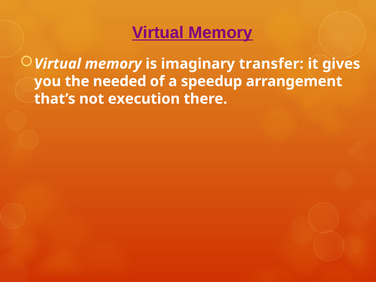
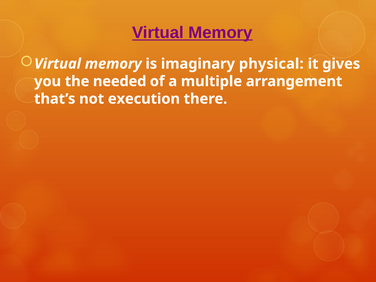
transfer: transfer -> physical (271, 64)
speedup: speedup -> multiple (211, 81)
